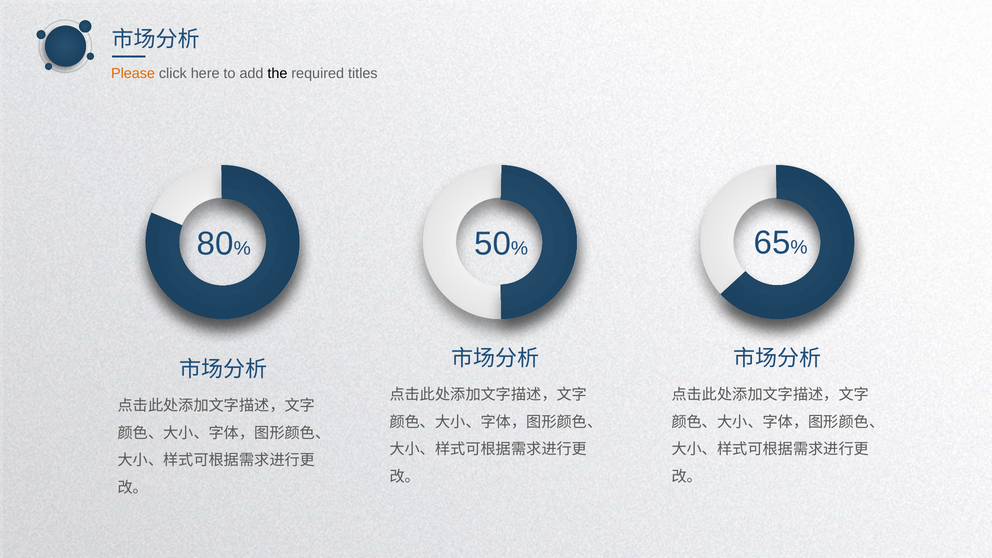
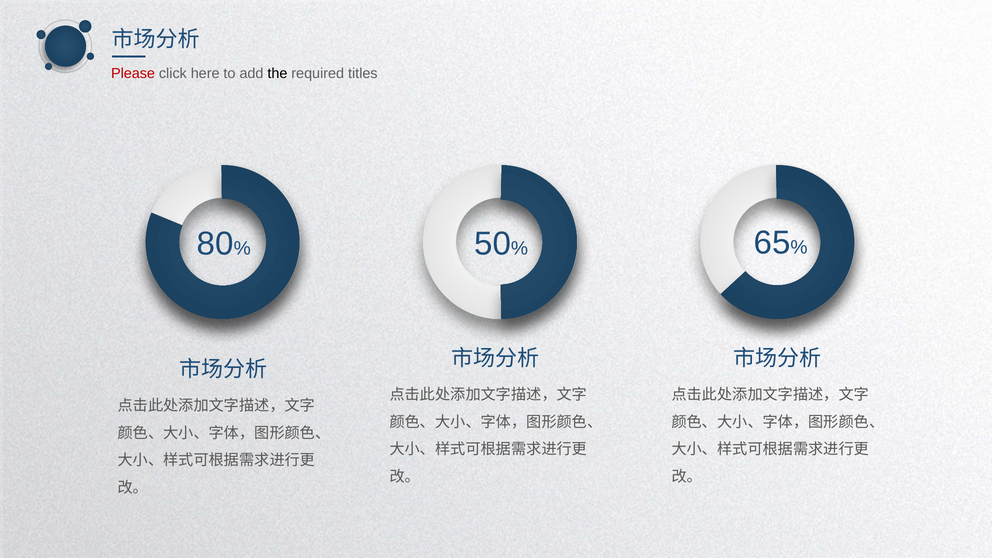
Please colour: orange -> red (133, 73)
